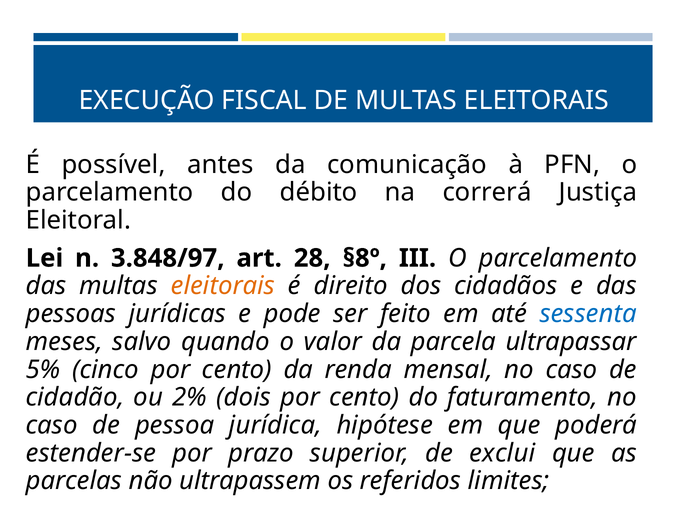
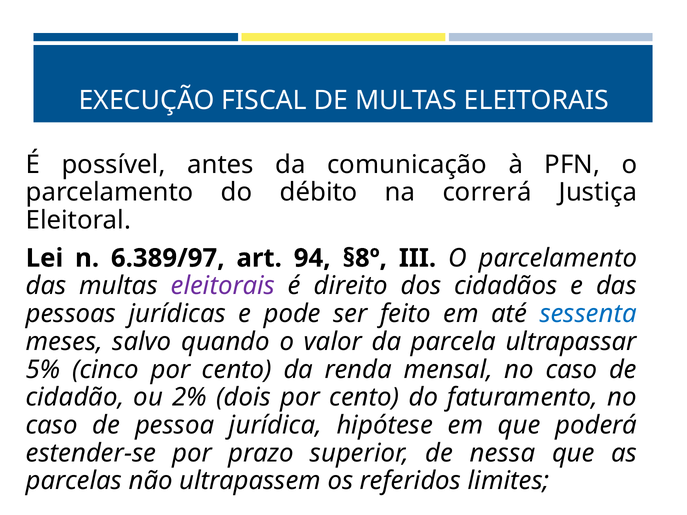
3.848/97: 3.848/97 -> 6.389/97 (168, 258)
28: 28 -> 94 (312, 258)
eleitorais colour: orange -> purple (223, 286)
exclui: exclui -> nessa (502, 453)
